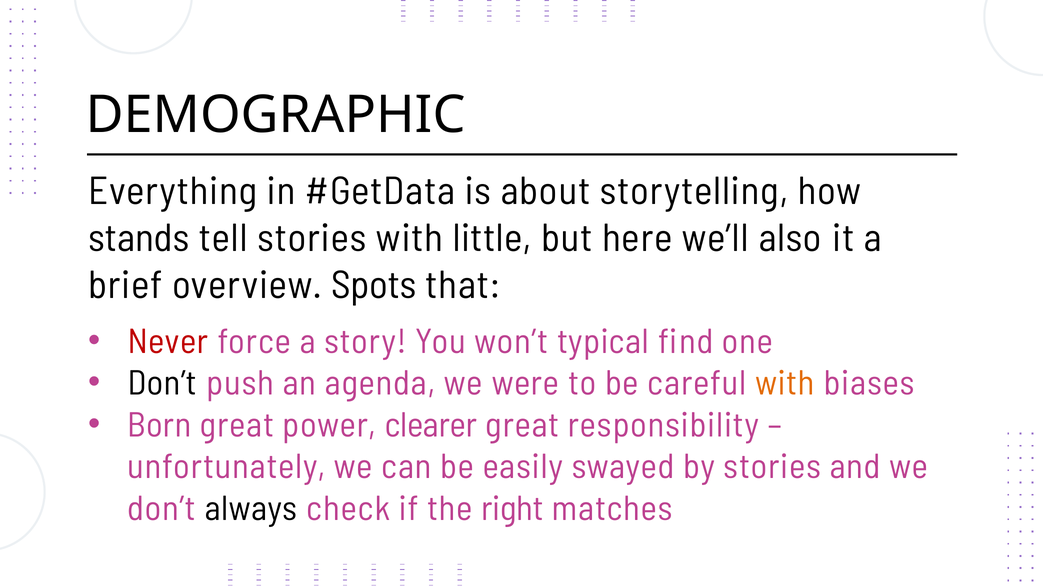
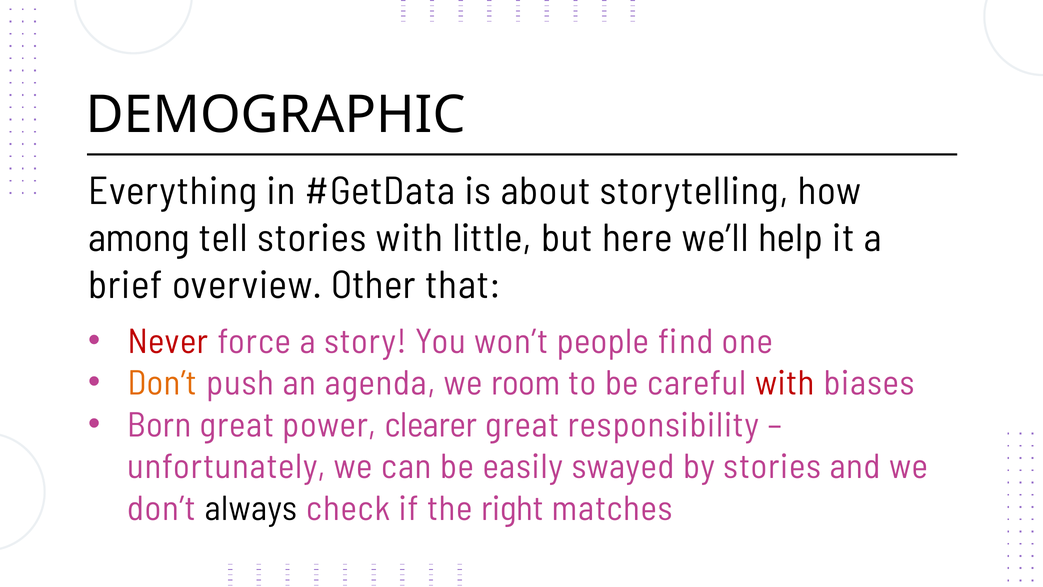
stands: stands -> among (139, 238)
also: also -> help (790, 238)
Spots: Spots -> Other (373, 285)
typical: typical -> people (603, 341)
Don’t colour: black -> orange (162, 383)
were: were -> room (526, 383)
with colour: orange -> red (785, 383)
